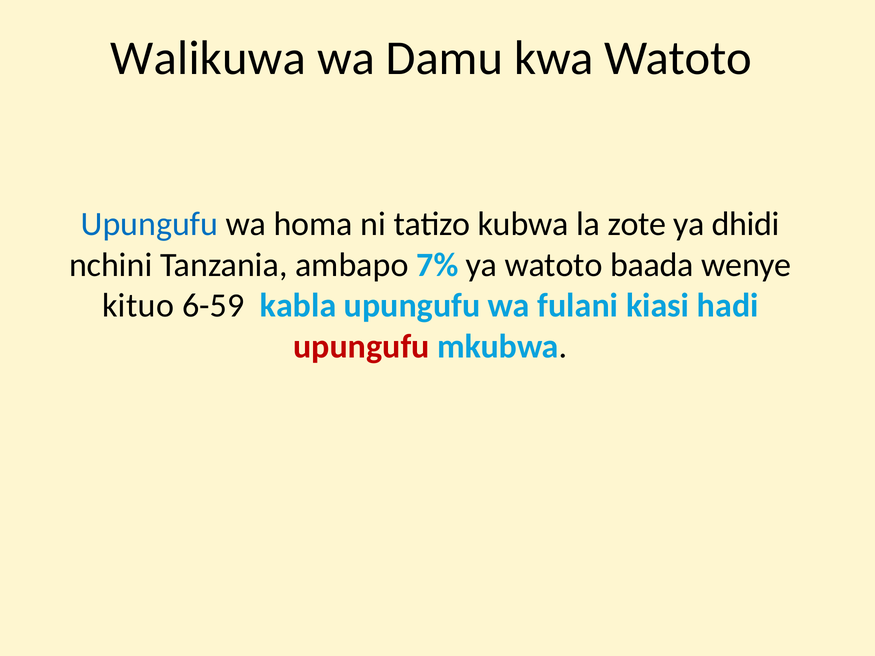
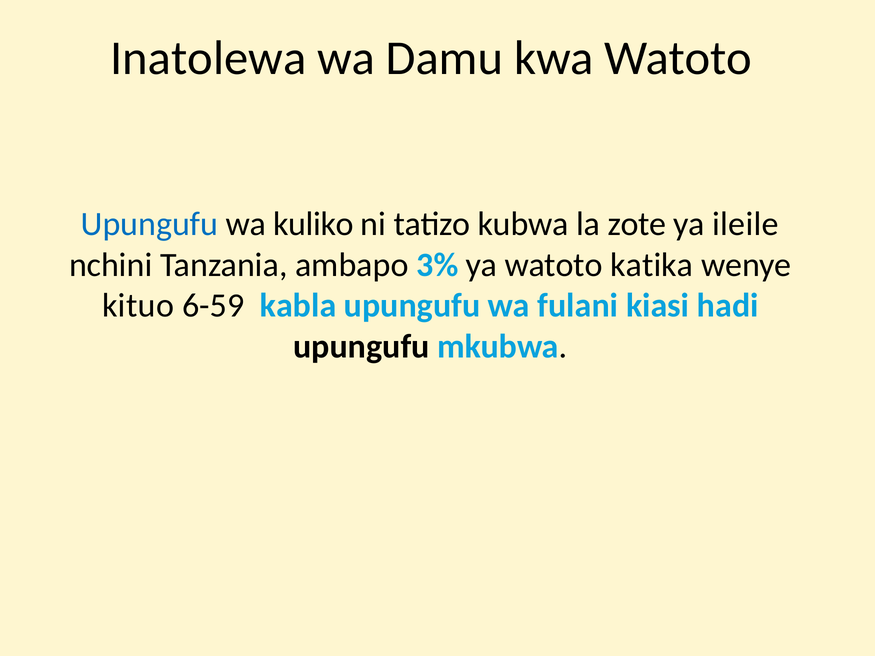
Walikuwa: Walikuwa -> Inatolewa (208, 58)
homa: homa -> kuliko (313, 224)
dhidi: dhidi -> ileile (745, 224)
7%: 7% -> 3% (437, 265)
baada: baada -> katika (652, 265)
upungufu colour: red -> black (361, 347)
